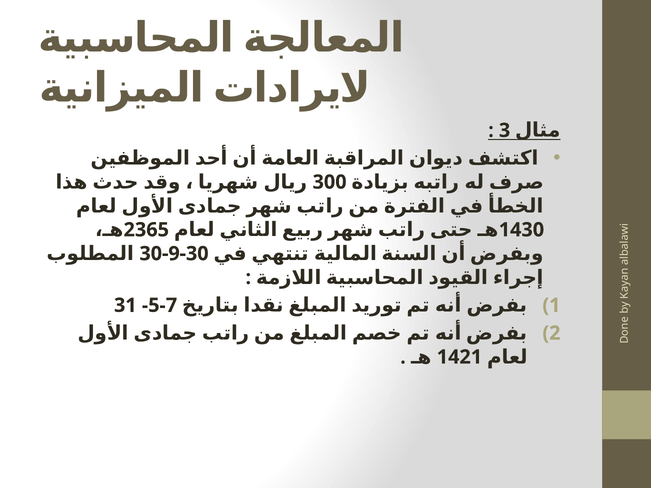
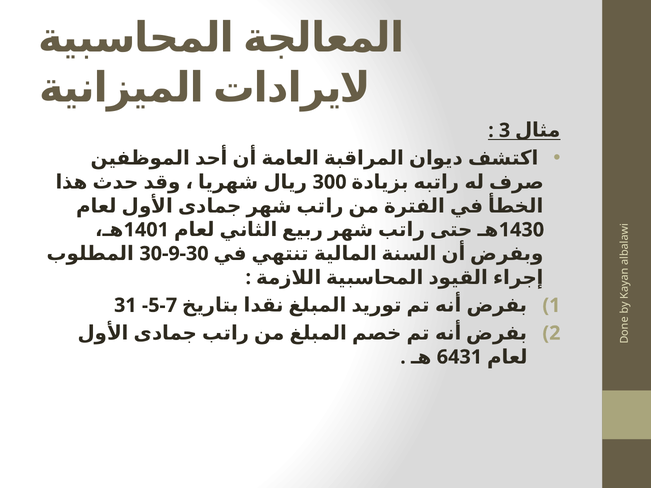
2365: 2365 -> 1401 (146, 230)
1421: 1421 -> 6431 (459, 357)
